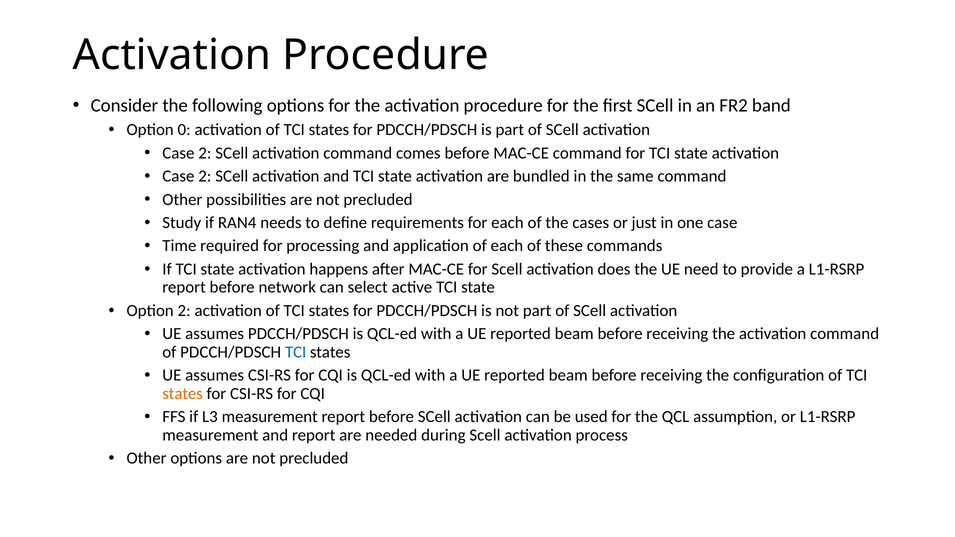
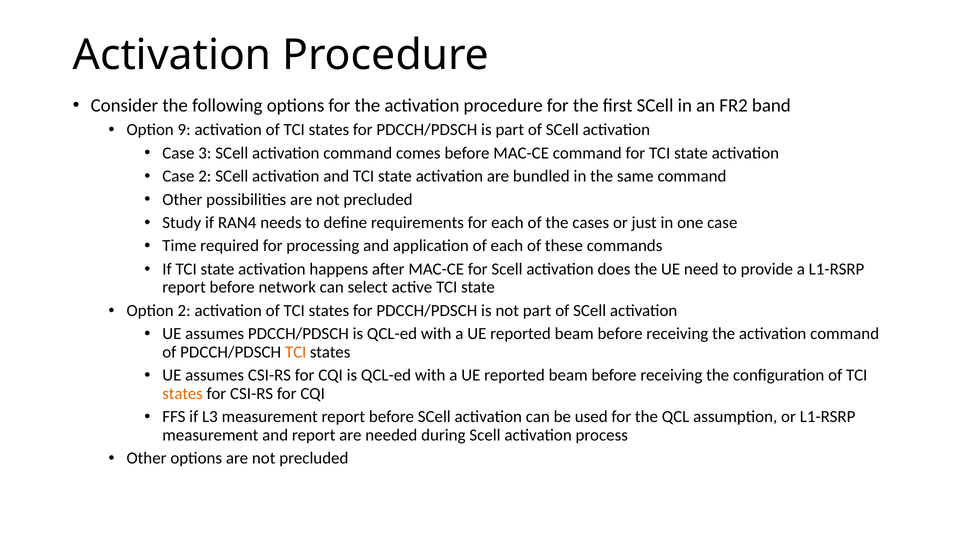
0: 0 -> 9 (184, 130)
2: 2 -> 3 (205, 153)
TCI colour: blue -> orange (296, 352)
